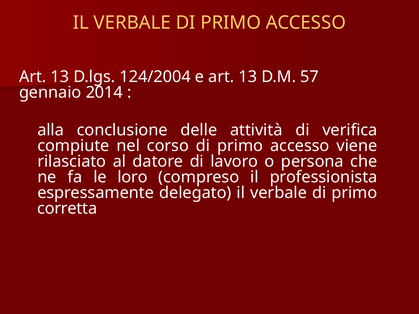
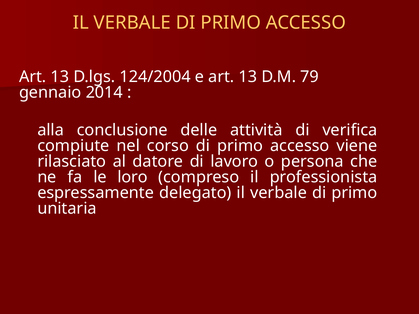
57: 57 -> 79 (310, 77)
corretta: corretta -> unitaria (67, 209)
